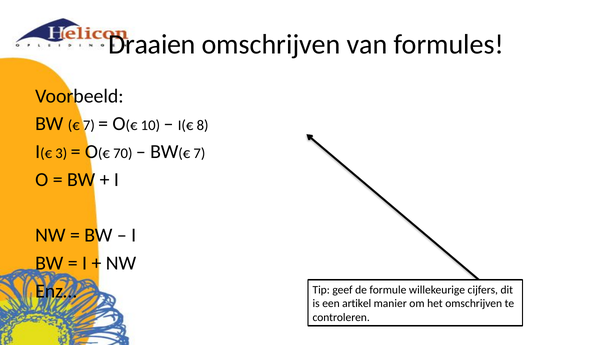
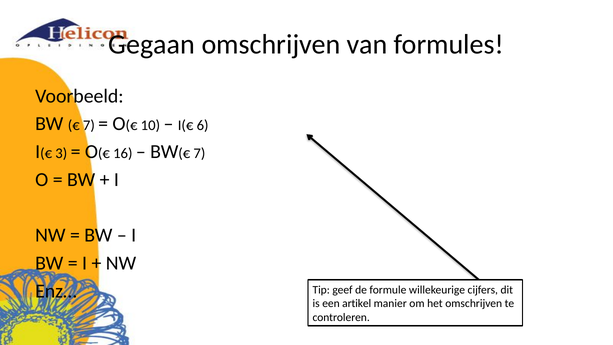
Draaien: Draaien -> Gegaan (152, 45)
8: 8 -> 6 (203, 126)
70: 70 -> 16 (123, 153)
